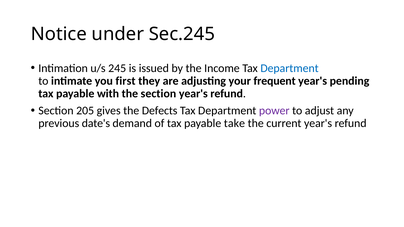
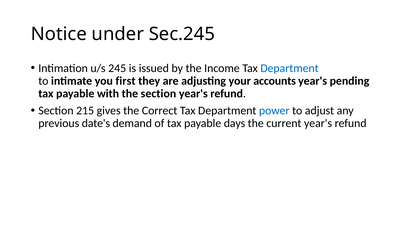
frequent: frequent -> accounts (275, 81)
205: 205 -> 215 (85, 111)
Defects: Defects -> Correct (160, 111)
power colour: purple -> blue (274, 111)
take: take -> days (235, 123)
